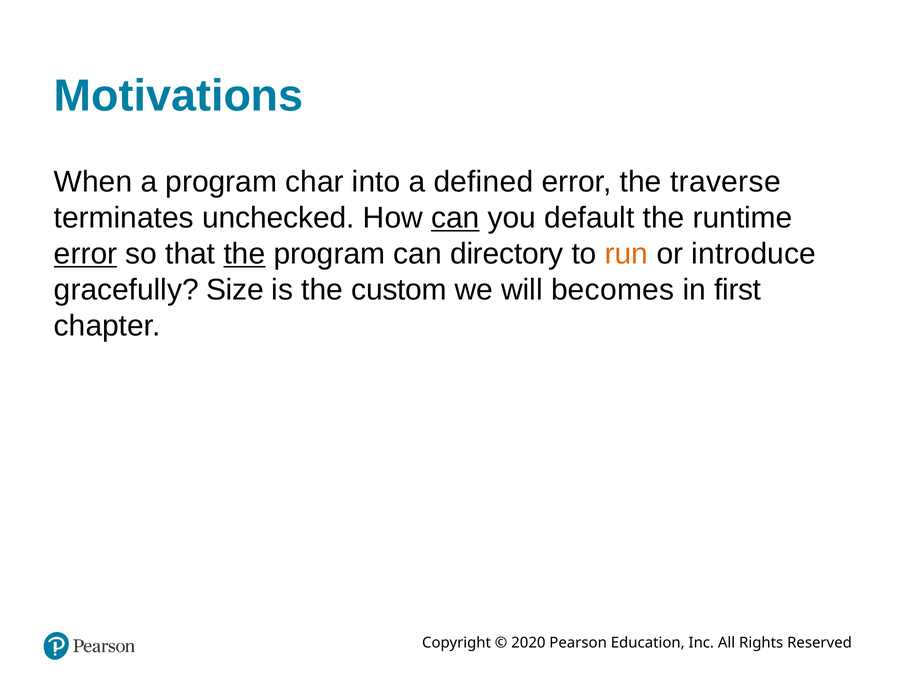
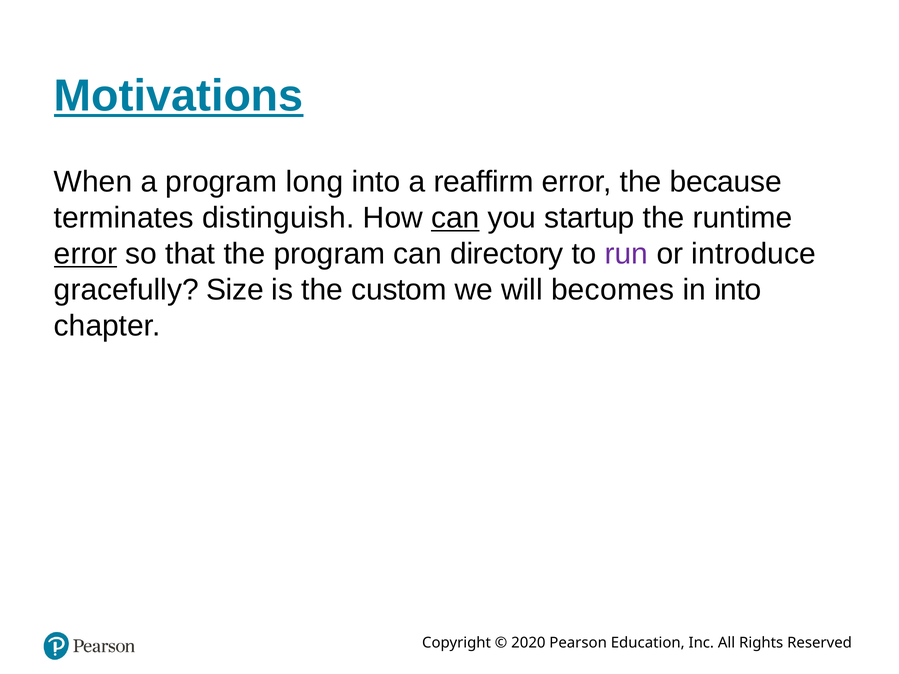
Motivations underline: none -> present (179, 96)
char: char -> long (314, 182)
defined: defined -> reaffirm (484, 182)
traverse: traverse -> because (726, 182)
unchecked: unchecked -> distinguish (278, 218)
default: default -> startup (590, 218)
the underline: present -> none (244, 254)
run colour: orange -> purple (627, 254)
in first: first -> into (738, 290)
